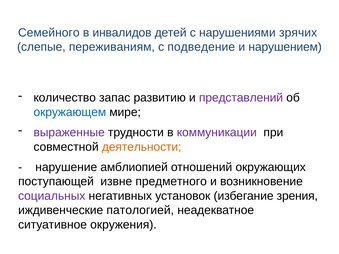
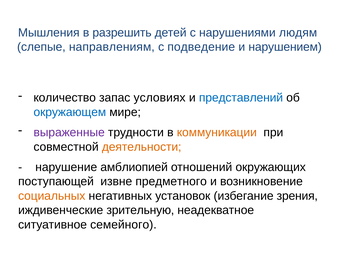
Семейного: Семейного -> Мышления (49, 33)
инвалидов: инвалидов -> разрешить (122, 33)
зрячих: зрячих -> людям (298, 33)
переживаниям: переживаниям -> направлениям (112, 47)
развитию: развитию -> условиях (160, 98)
представлений colour: purple -> blue (241, 98)
коммуникации colour: purple -> orange (217, 133)
социальных colour: purple -> orange (52, 196)
патологией: патологией -> зрительную (140, 210)
окружения: окружения -> семейного (123, 225)
